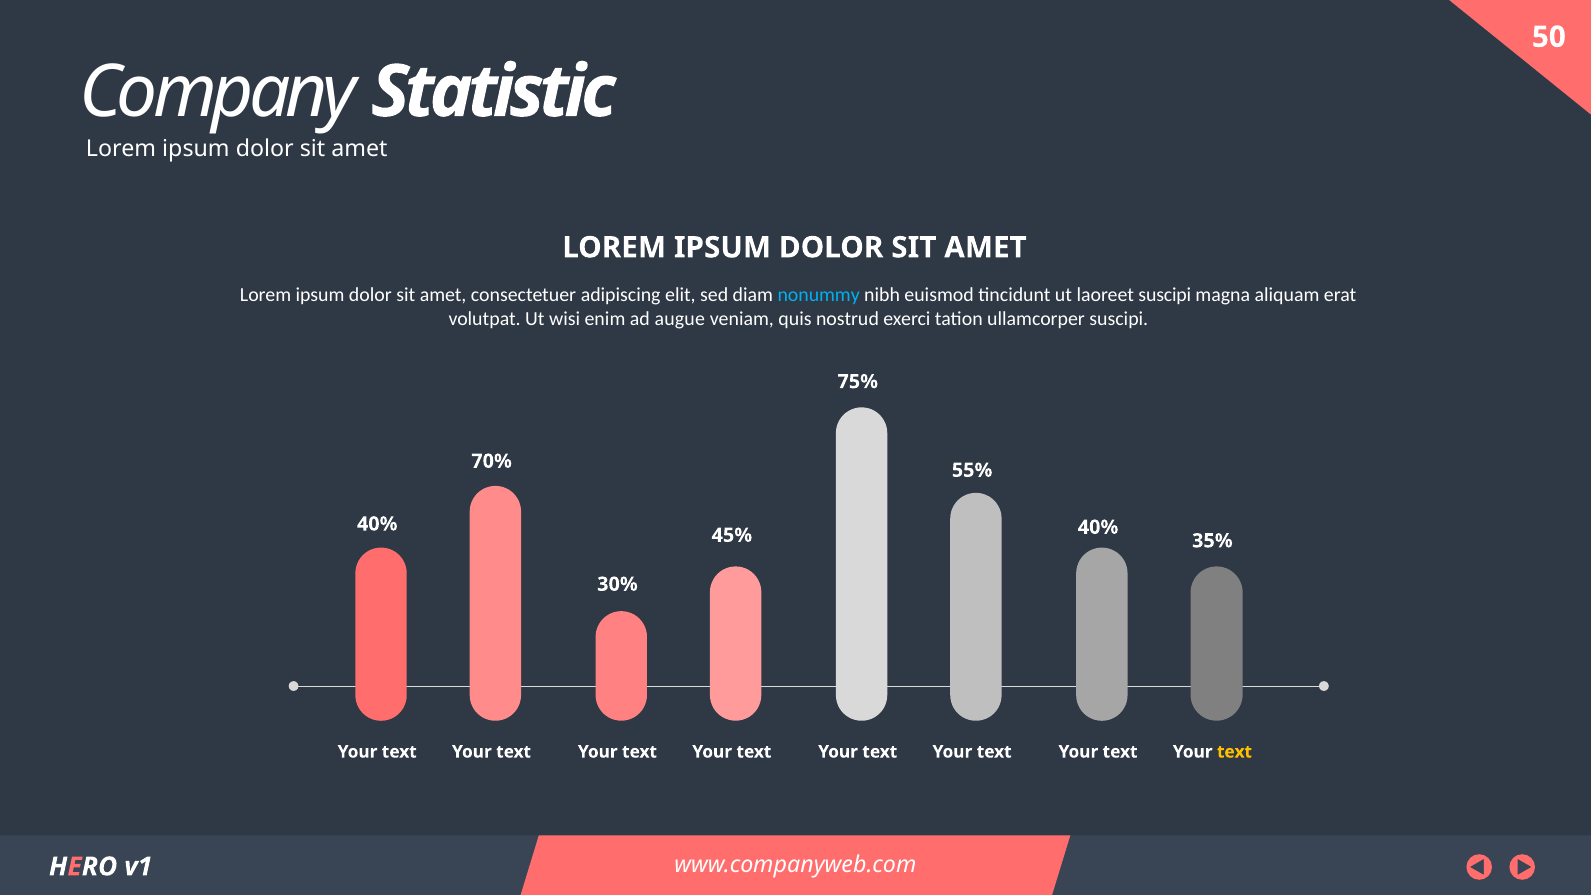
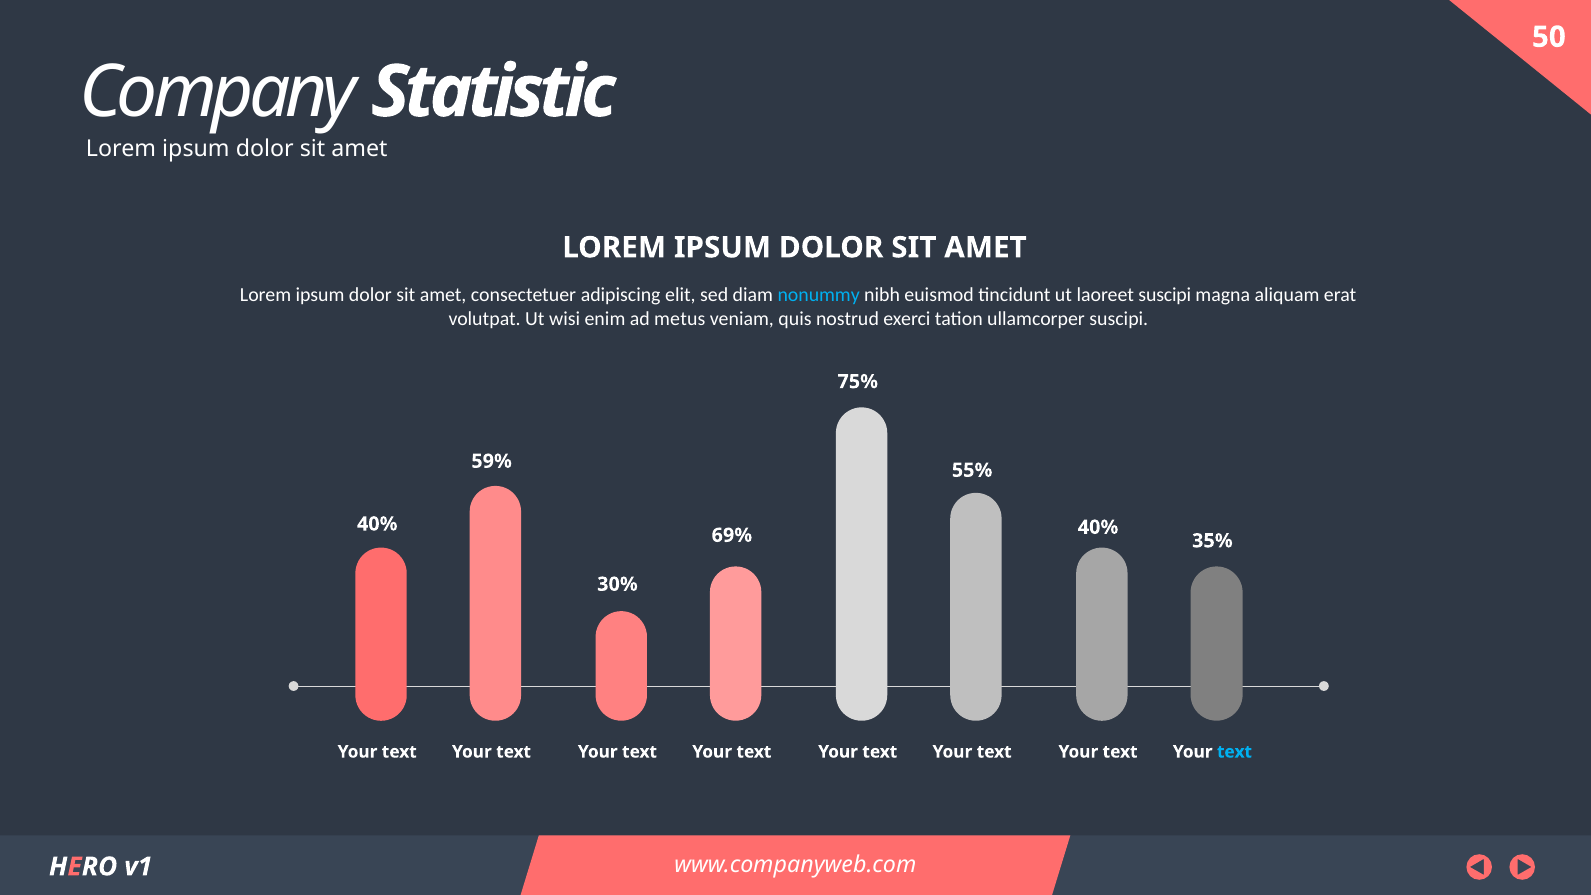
augue: augue -> metus (680, 318)
70%: 70% -> 59% (492, 461)
45%: 45% -> 69% (732, 535)
text colour: yellow -> light blue (1234, 752)
